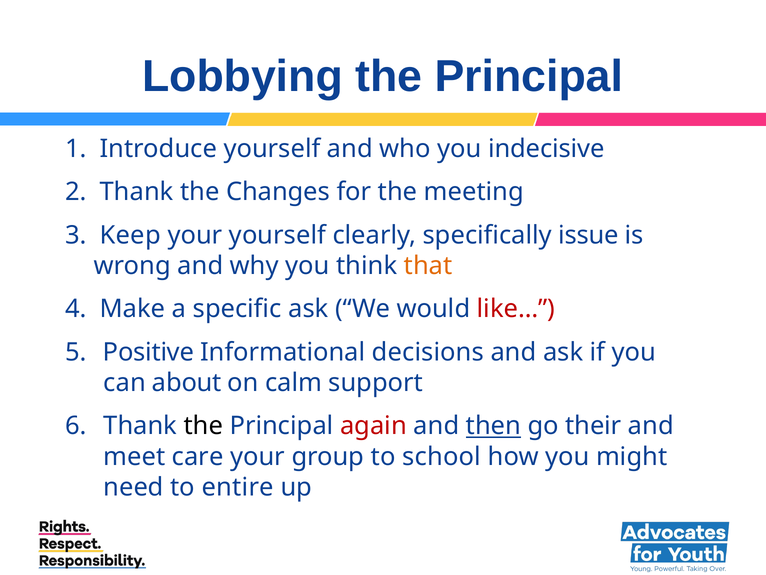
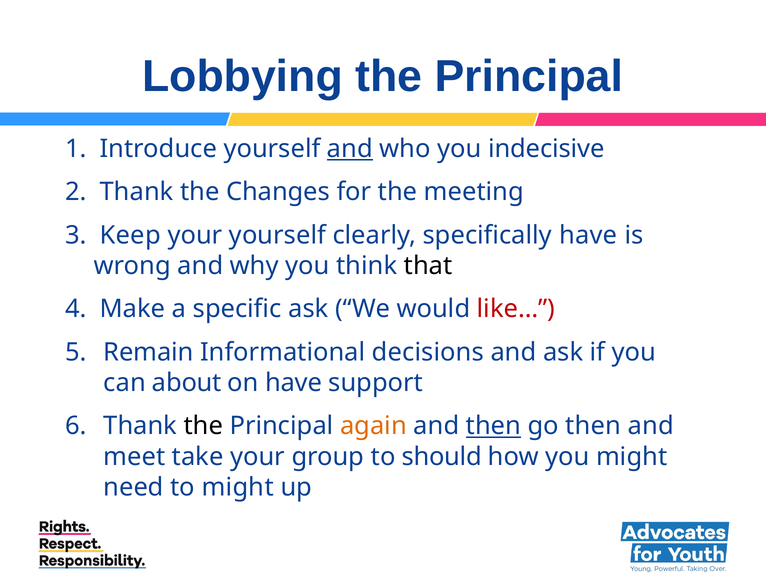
and underline: none -> present (350, 149)
specifically issue: issue -> have (588, 235)
that colour: orange -> black (428, 266)
Positive: Positive -> Remain (148, 352)
on calm: calm -> have (294, 383)
again colour: red -> orange (374, 426)
go their: their -> then (593, 426)
care: care -> take (198, 456)
school: school -> should (442, 456)
to entire: entire -> might (238, 487)
